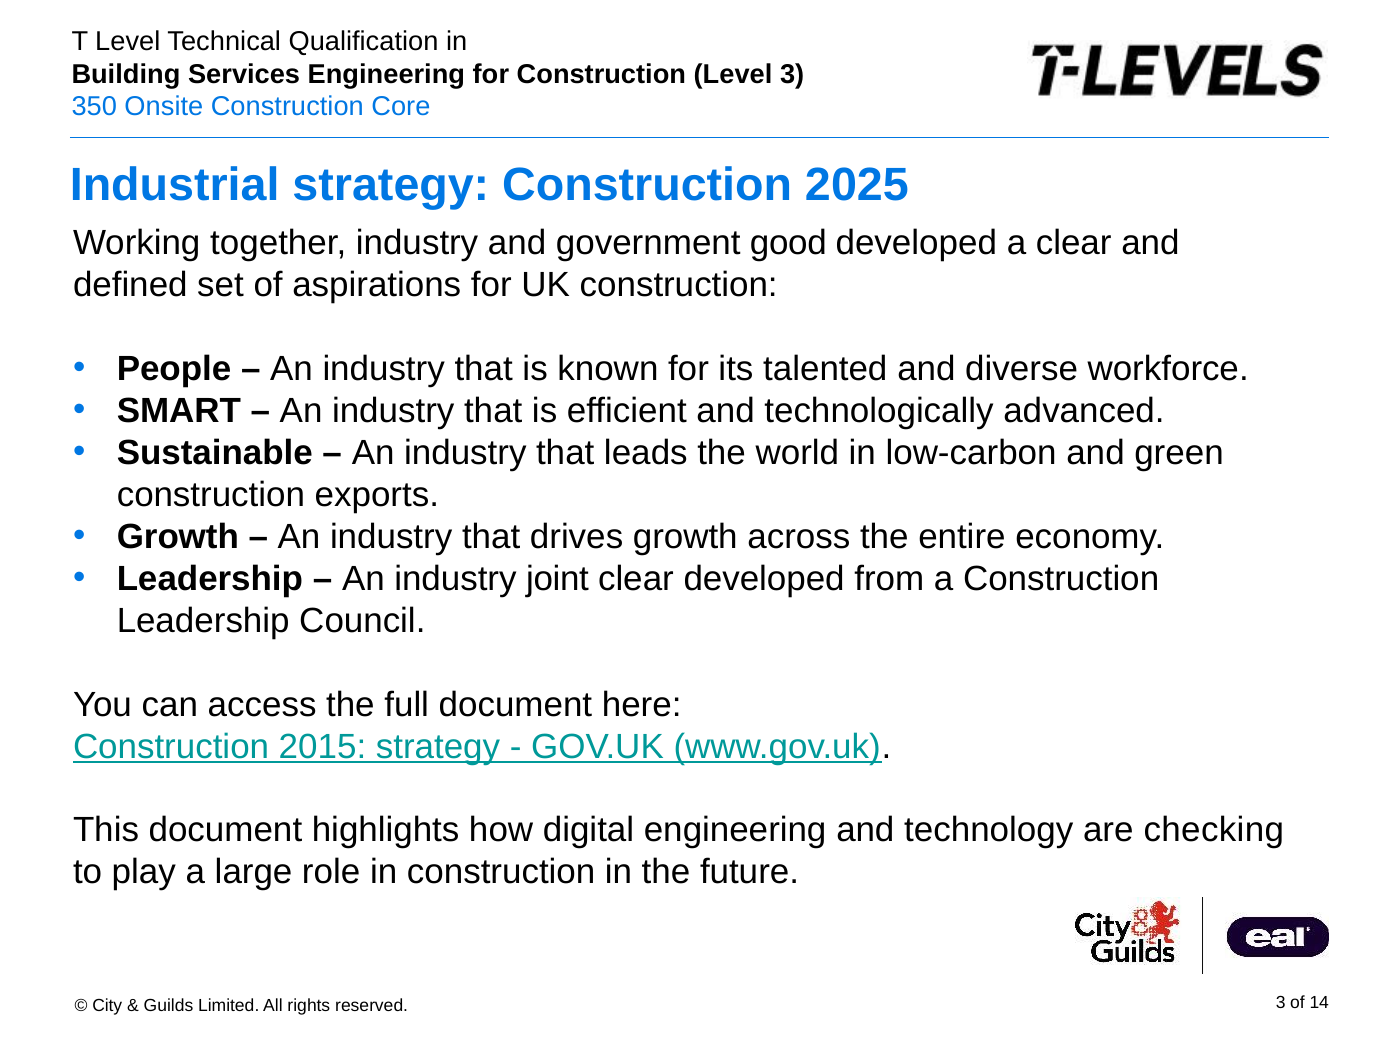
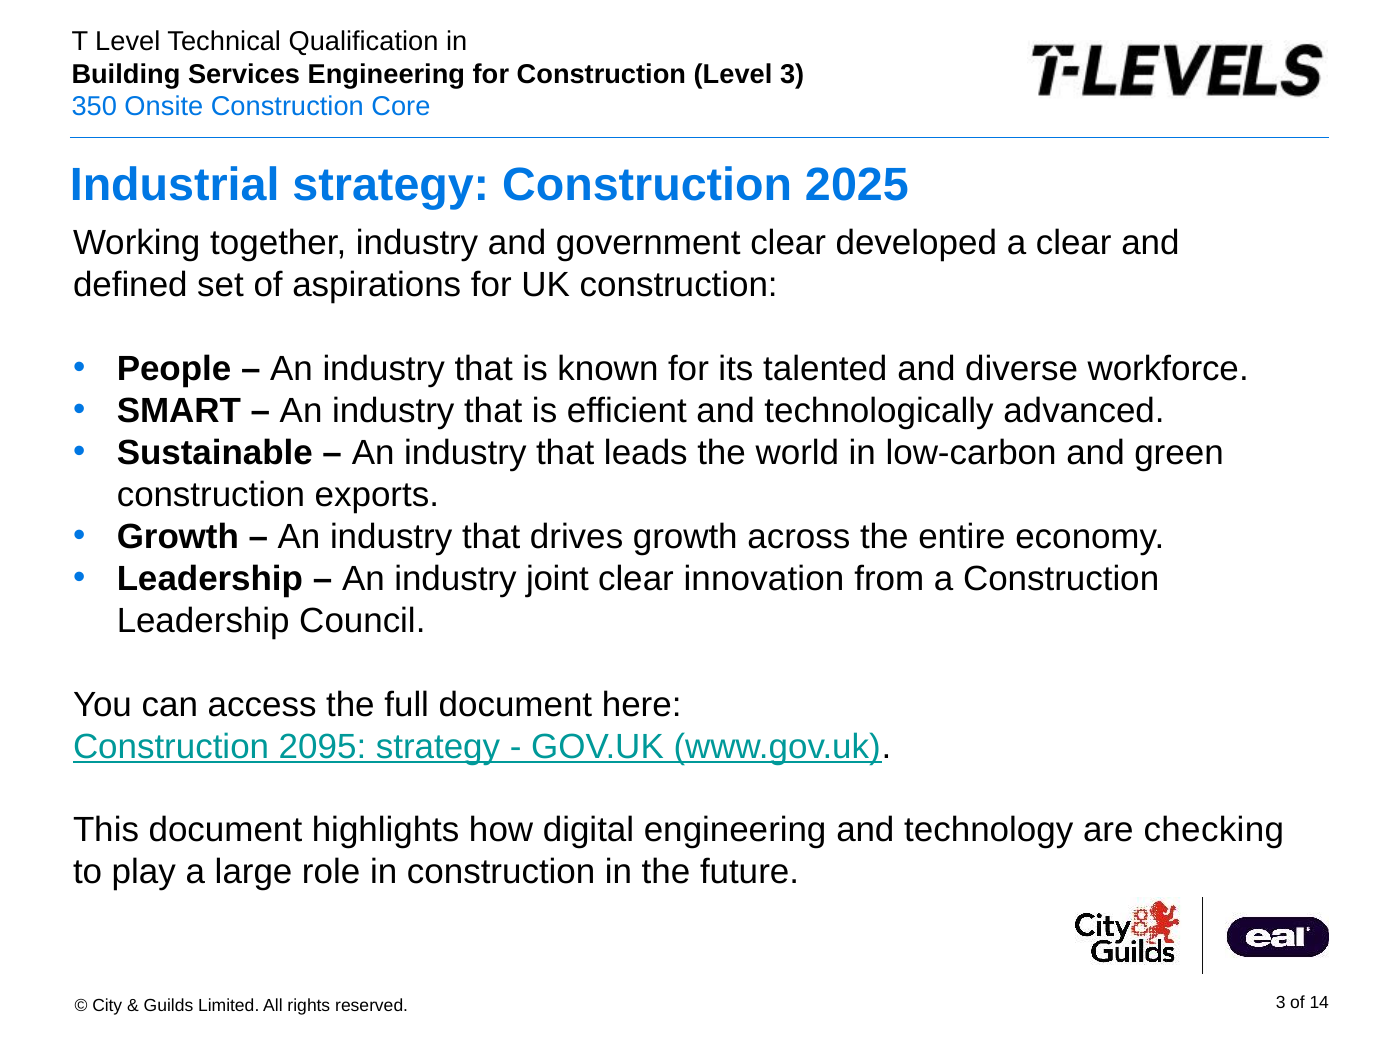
government good: good -> clear (788, 243)
clear developed: developed -> innovation (764, 579)
2015: 2015 -> 2095 (322, 747)
